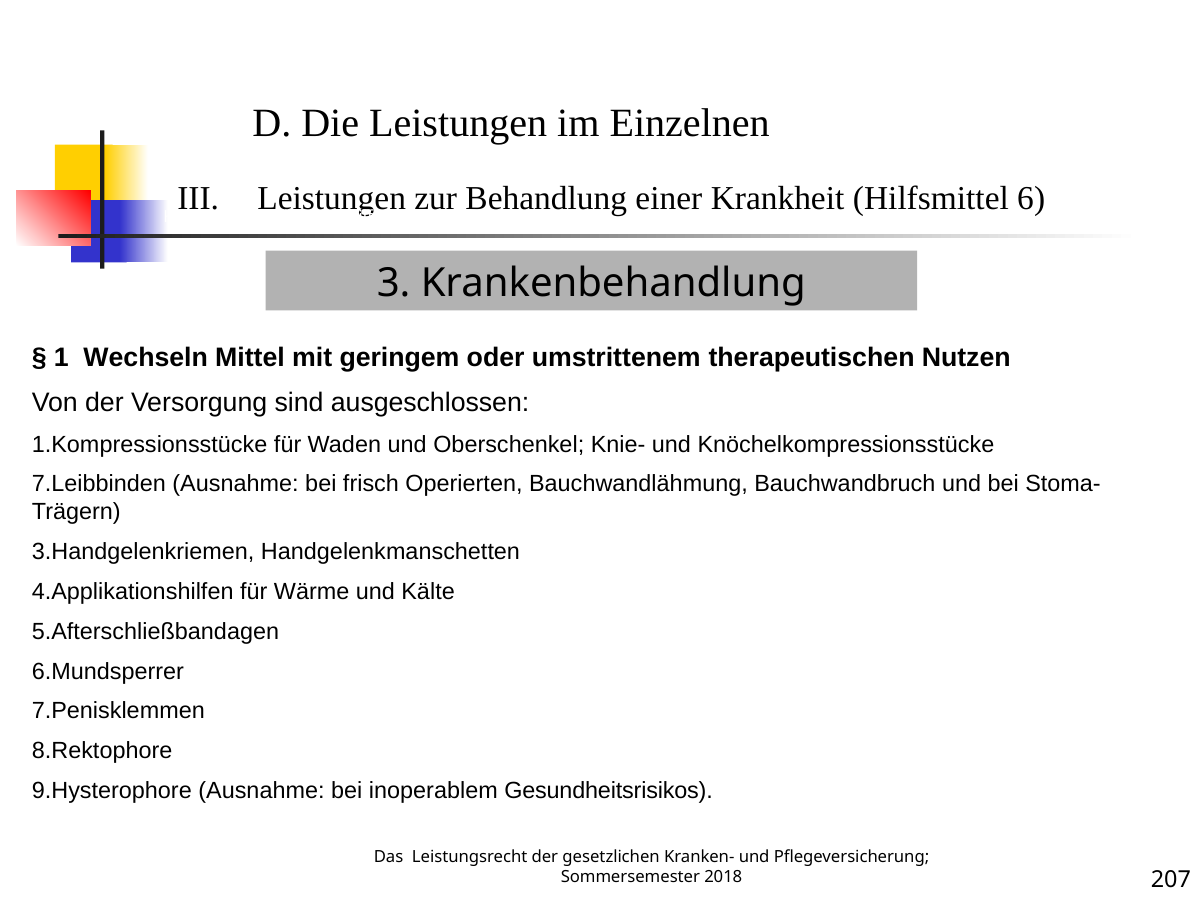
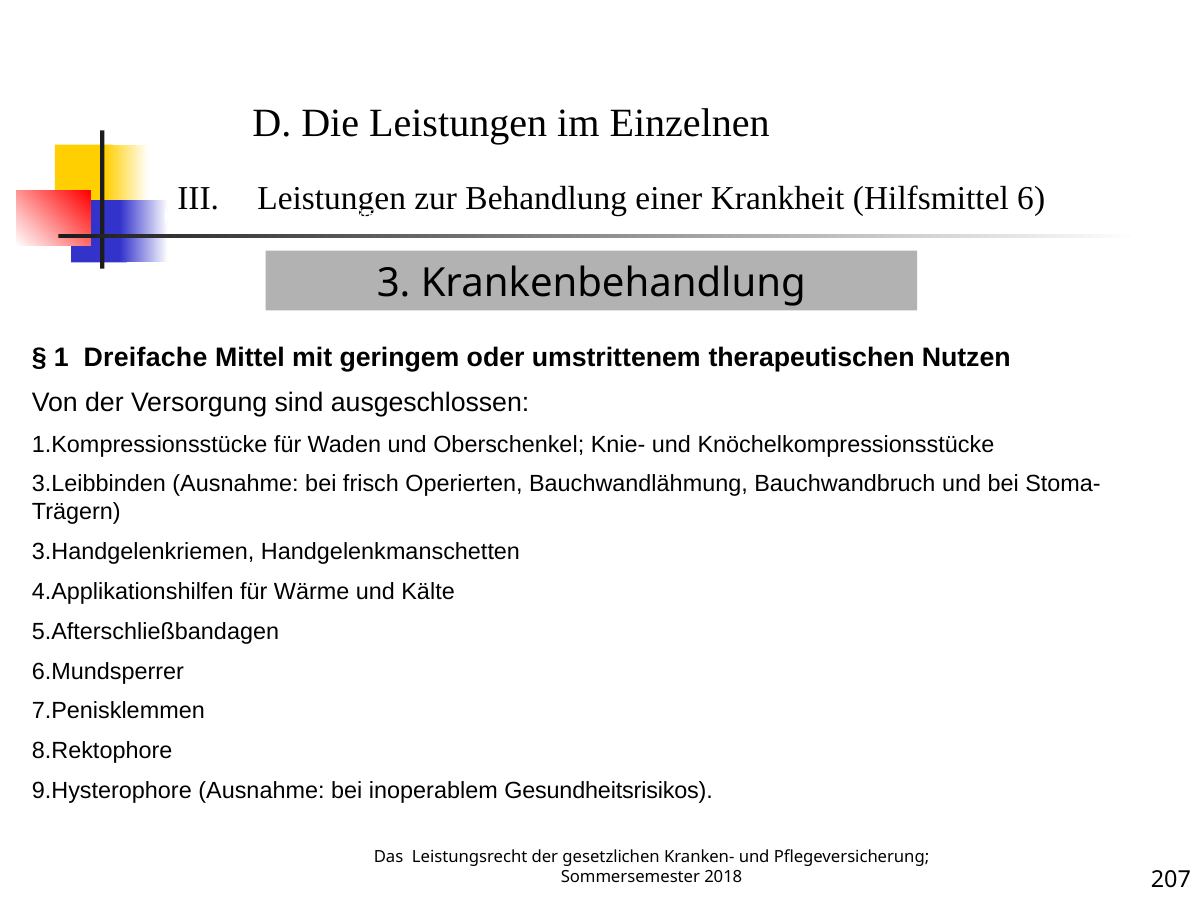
Wechseln: Wechseln -> Dreifache (145, 358)
7.Leibbinden: 7.Leibbinden -> 3.Leibbinden (99, 484)
